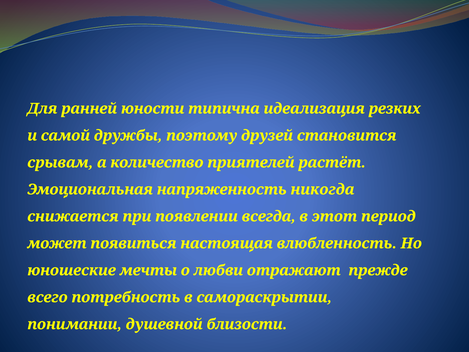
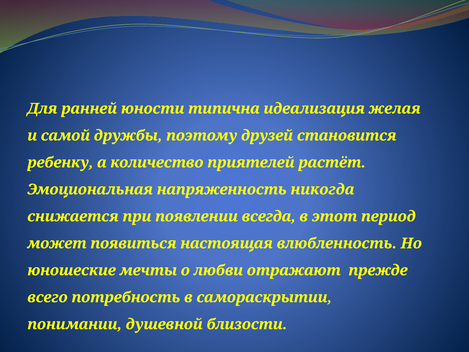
резких: резких -> желая (395, 109)
срывам: срывам -> ребенку (60, 162)
